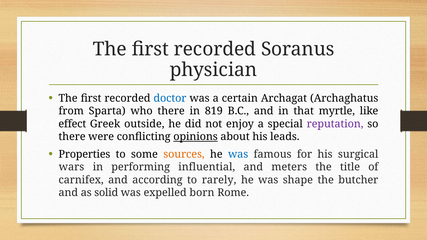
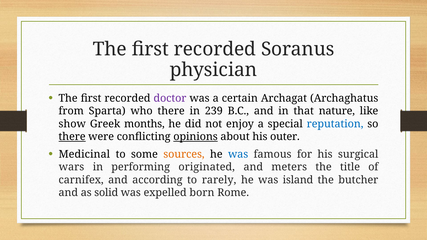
doctor colour: blue -> purple (170, 98)
819: 819 -> 239 (214, 111)
myrtle: myrtle -> nature (337, 111)
effect: effect -> show (72, 124)
outside: outside -> months (144, 124)
reputation colour: purple -> blue (335, 124)
there underline: none -> present (72, 137)
leads: leads -> outer (285, 137)
Properties: Properties -> Medicinal (84, 154)
influential: influential -> originated (207, 167)
shape: shape -> island (298, 180)
